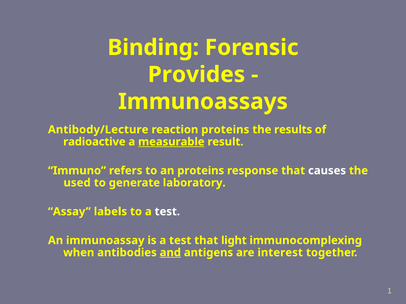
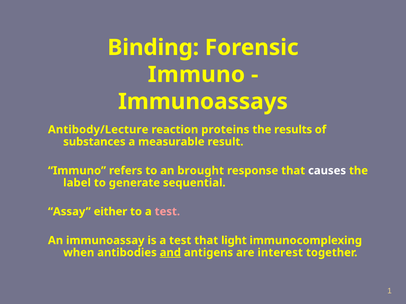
Provides: Provides -> Immuno (196, 75)
radioactive: radioactive -> substances (94, 142)
measurable underline: present -> none (171, 142)
an proteins: proteins -> brought (201, 171)
used: used -> label (77, 183)
laboratory: laboratory -> sequential (194, 183)
labels: labels -> either (111, 212)
test colour: white -> pink (167, 212)
